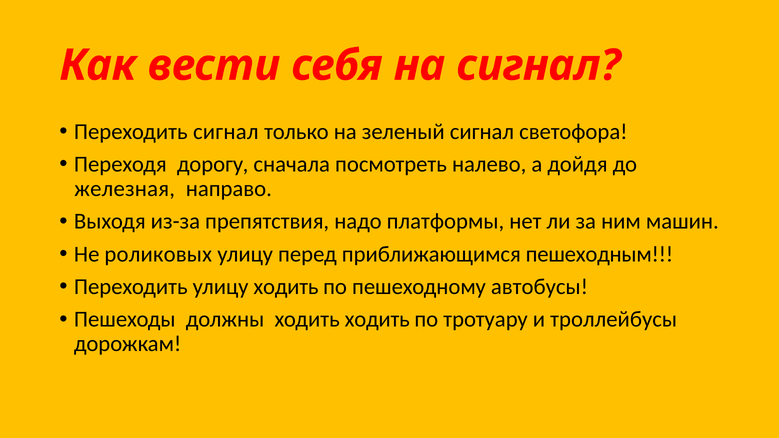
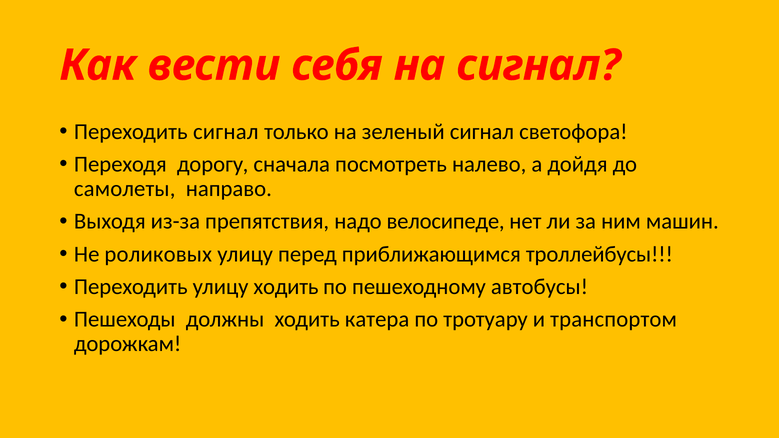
железная: железная -> самолеты (125, 189)
платформы: платформы -> велосипеде (446, 222)
пешеходным: пешеходным -> троллейбусы (599, 254)
ходить ходить: ходить -> катера (377, 320)
троллейбусы: троллейбусы -> транспортом (614, 320)
